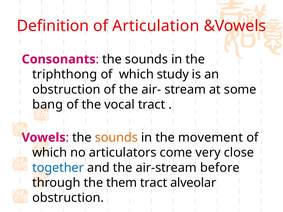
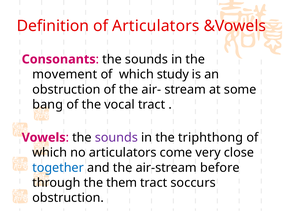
of Articulation: Articulation -> Articulators (156, 26)
triphthong: triphthong -> movement (65, 74)
sounds colour: orange -> purple (116, 138)
movement: movement -> triphthong (211, 138)
alveolar: alveolar -> soccurs (193, 183)
